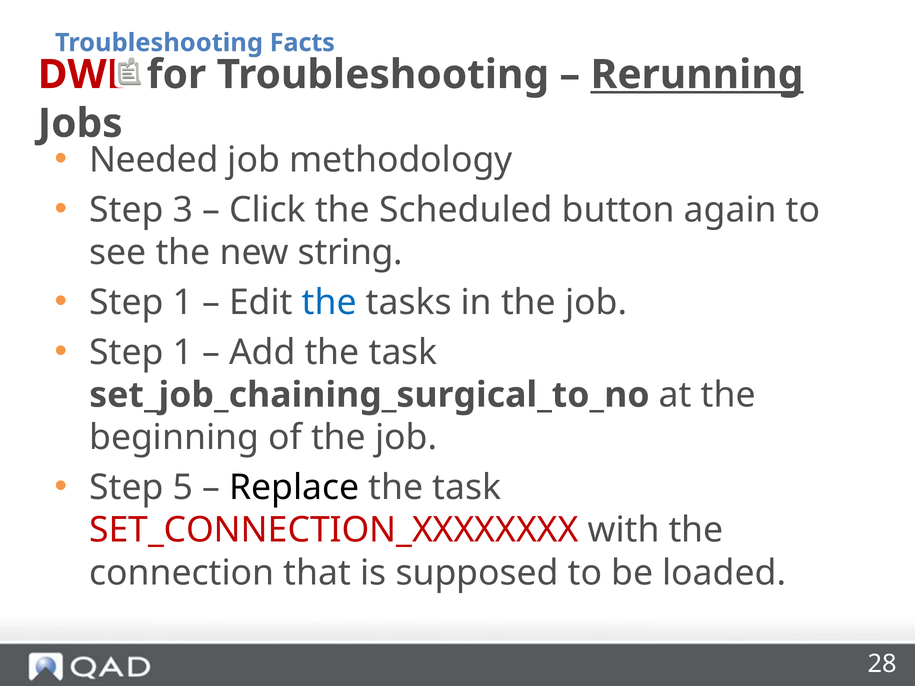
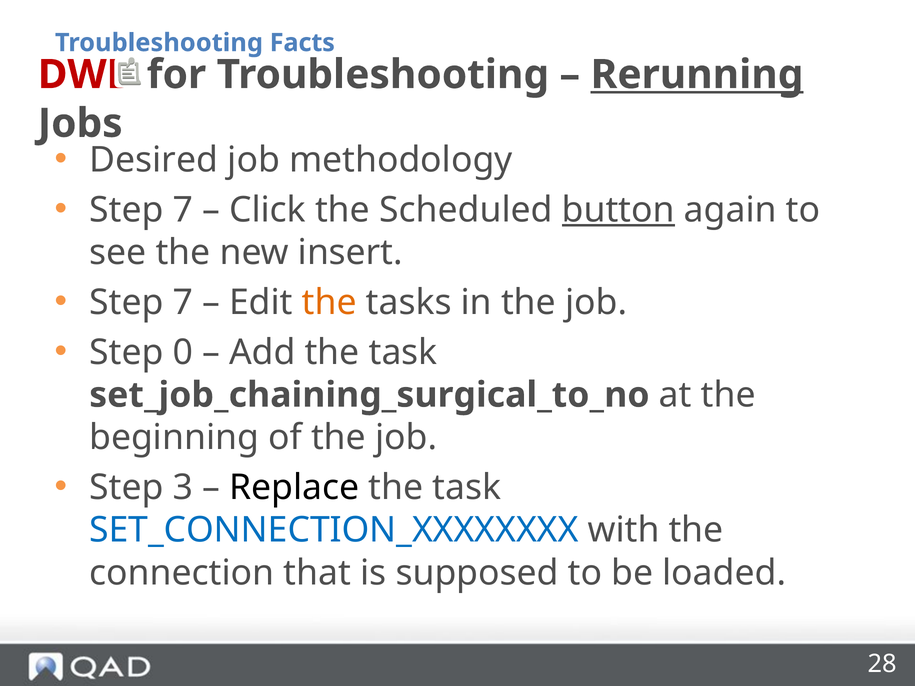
Needed: Needed -> Desired (154, 160)
3: 3 -> 7 (183, 210)
button underline: none -> present (618, 210)
string: string -> insert (350, 253)
1: 1 -> 7 (183, 303)
the colour: blue -> orange (329, 303)
1: 1 -> 0 (183, 352)
5: 5 -> 3 (183, 488)
SET_CONNECTION_XXXXXXXX colour: red -> blue (334, 530)
